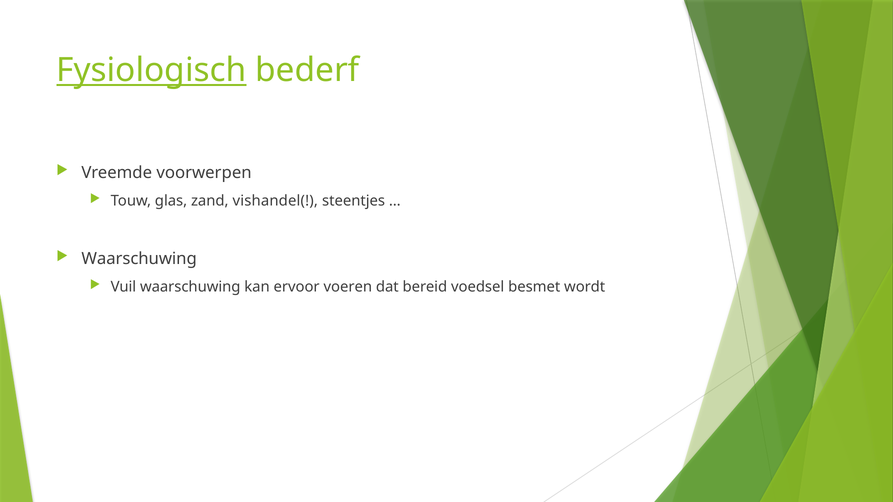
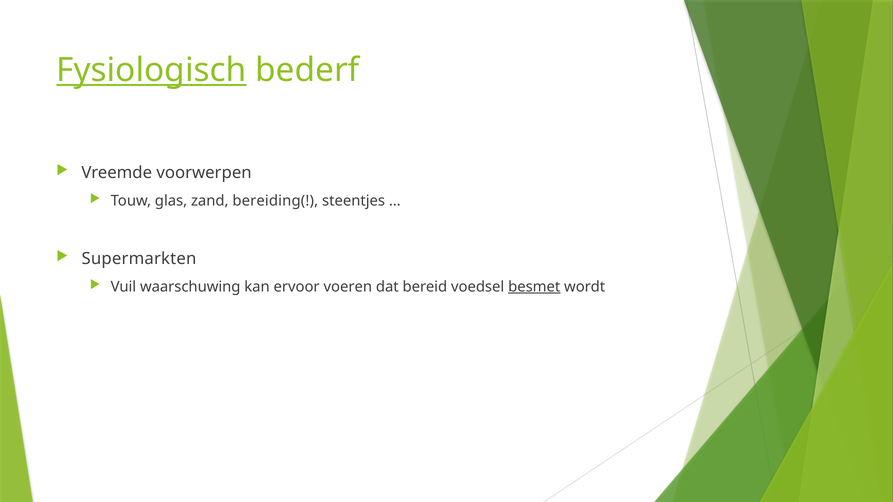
vishandel(: vishandel( -> bereiding( (275, 201)
Waarschuwing: Waarschuwing -> Supermarkten (139, 259)
besmet underline: none -> present (534, 287)
